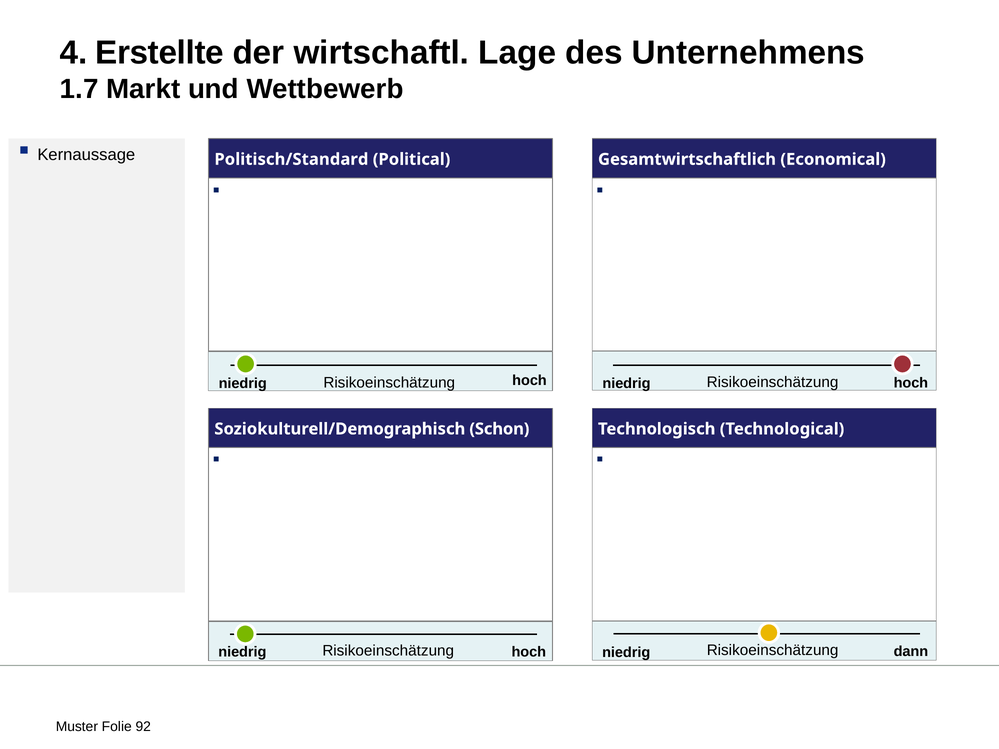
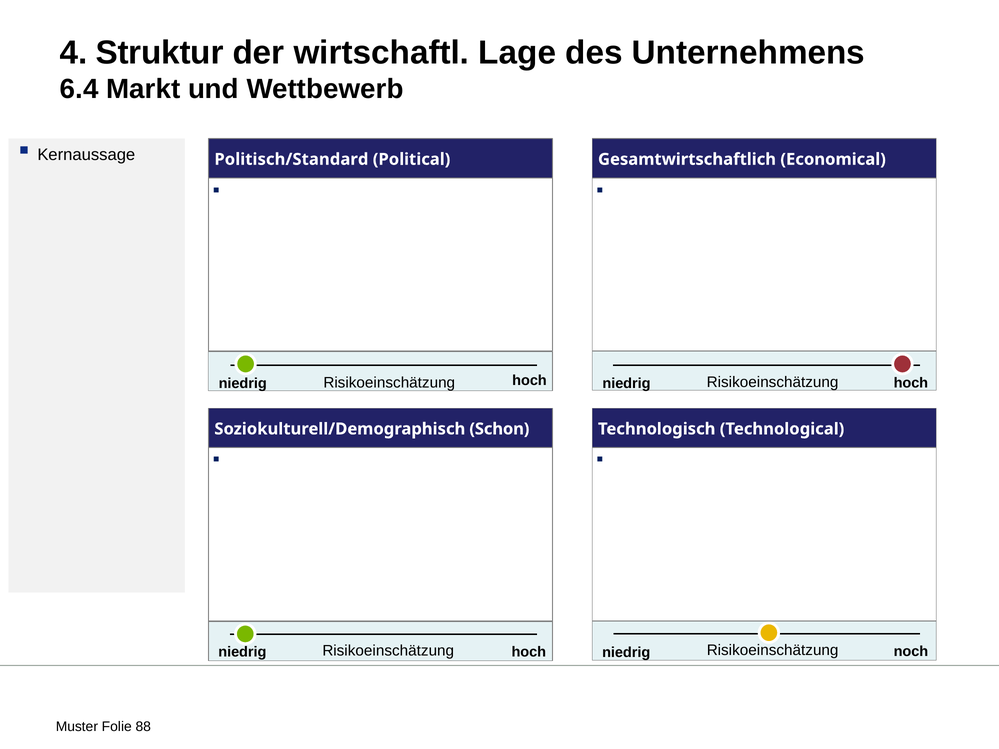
Erstellte: Erstellte -> Struktur (160, 53)
1.7: 1.7 -> 6.4 (79, 89)
dann: dann -> noch (911, 651)
92: 92 -> 88 (143, 727)
